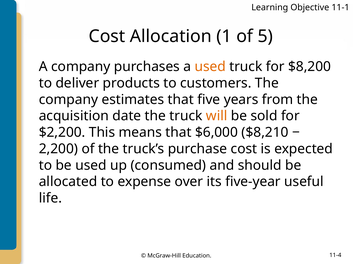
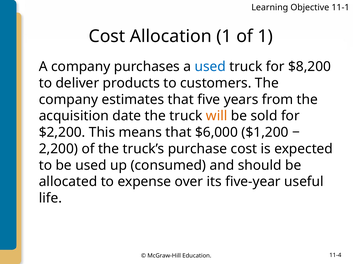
of 5: 5 -> 1 (265, 37)
used colour: orange -> blue (210, 67)
$8,210: $8,210 -> $1,200 (265, 133)
